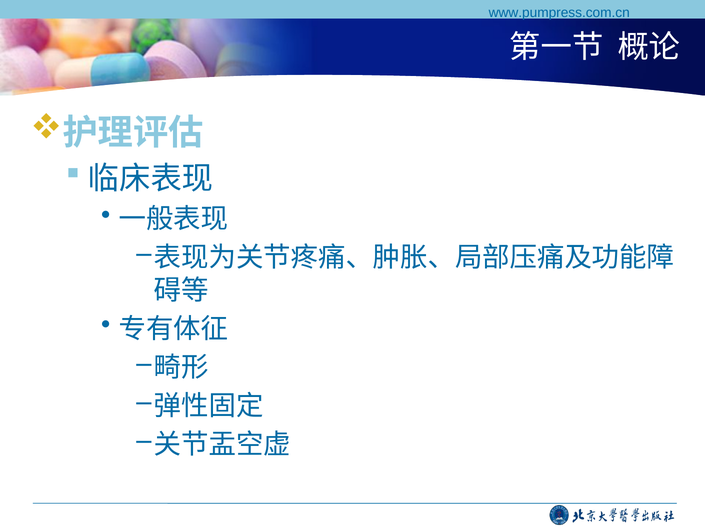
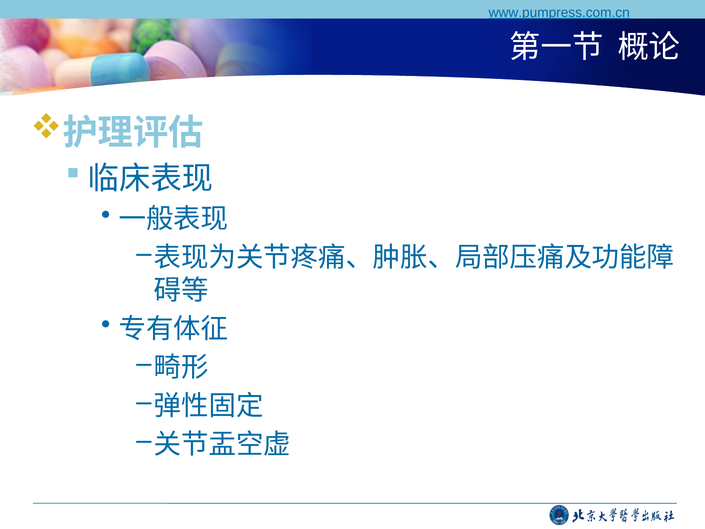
www.pumpress.com.cn underline: none -> present (559, 13)
